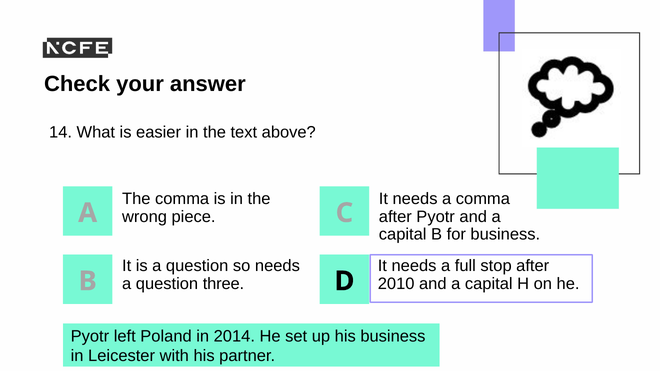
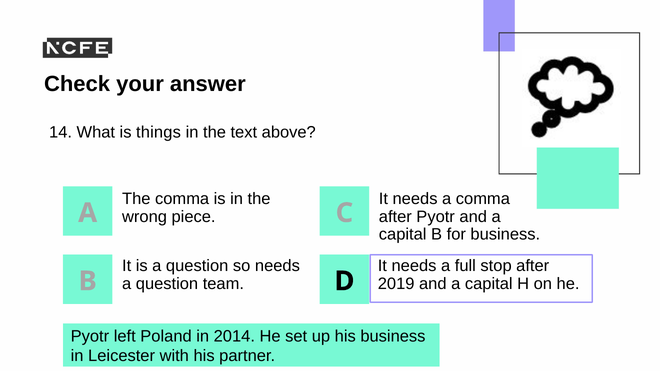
easier: easier -> things (158, 132)
three: three -> team (223, 284)
2010: 2010 -> 2019 (396, 284)
